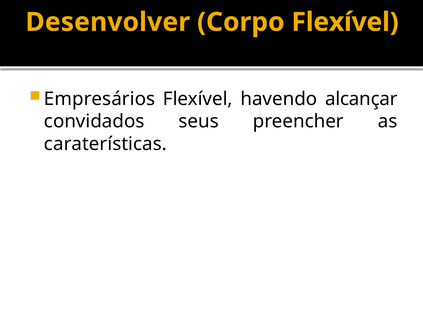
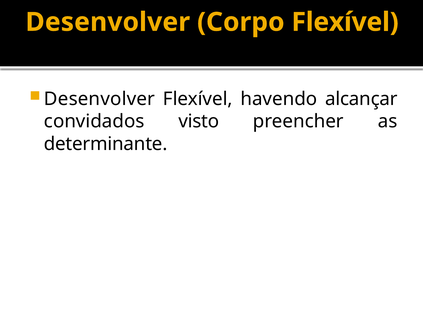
Empresários: Empresários -> Desenvolver (99, 99)
seus: seus -> visto (199, 122)
caraterísticas: caraterísticas -> determinante (106, 144)
